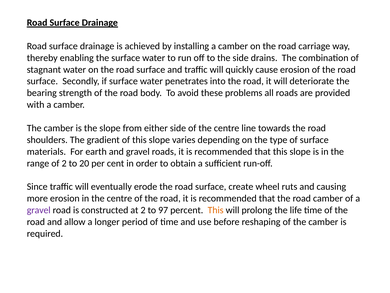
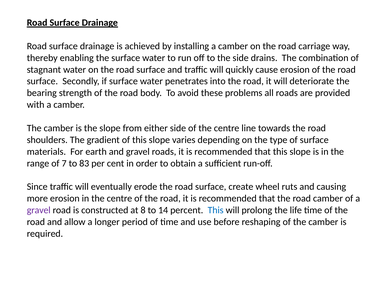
of 2: 2 -> 7 (64, 163)
20: 20 -> 83 (84, 163)
at 2: 2 -> 8 (143, 210)
97: 97 -> 14 (163, 210)
This colour: orange -> blue (216, 210)
